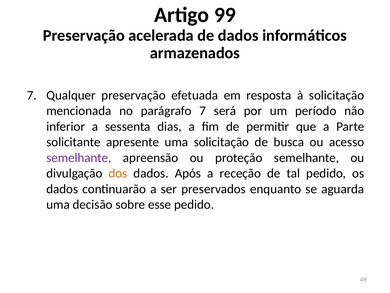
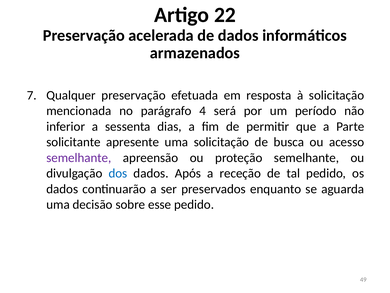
99: 99 -> 22 (225, 15)
parágrafo 7: 7 -> 4 (203, 111)
dos colour: orange -> blue (118, 173)
